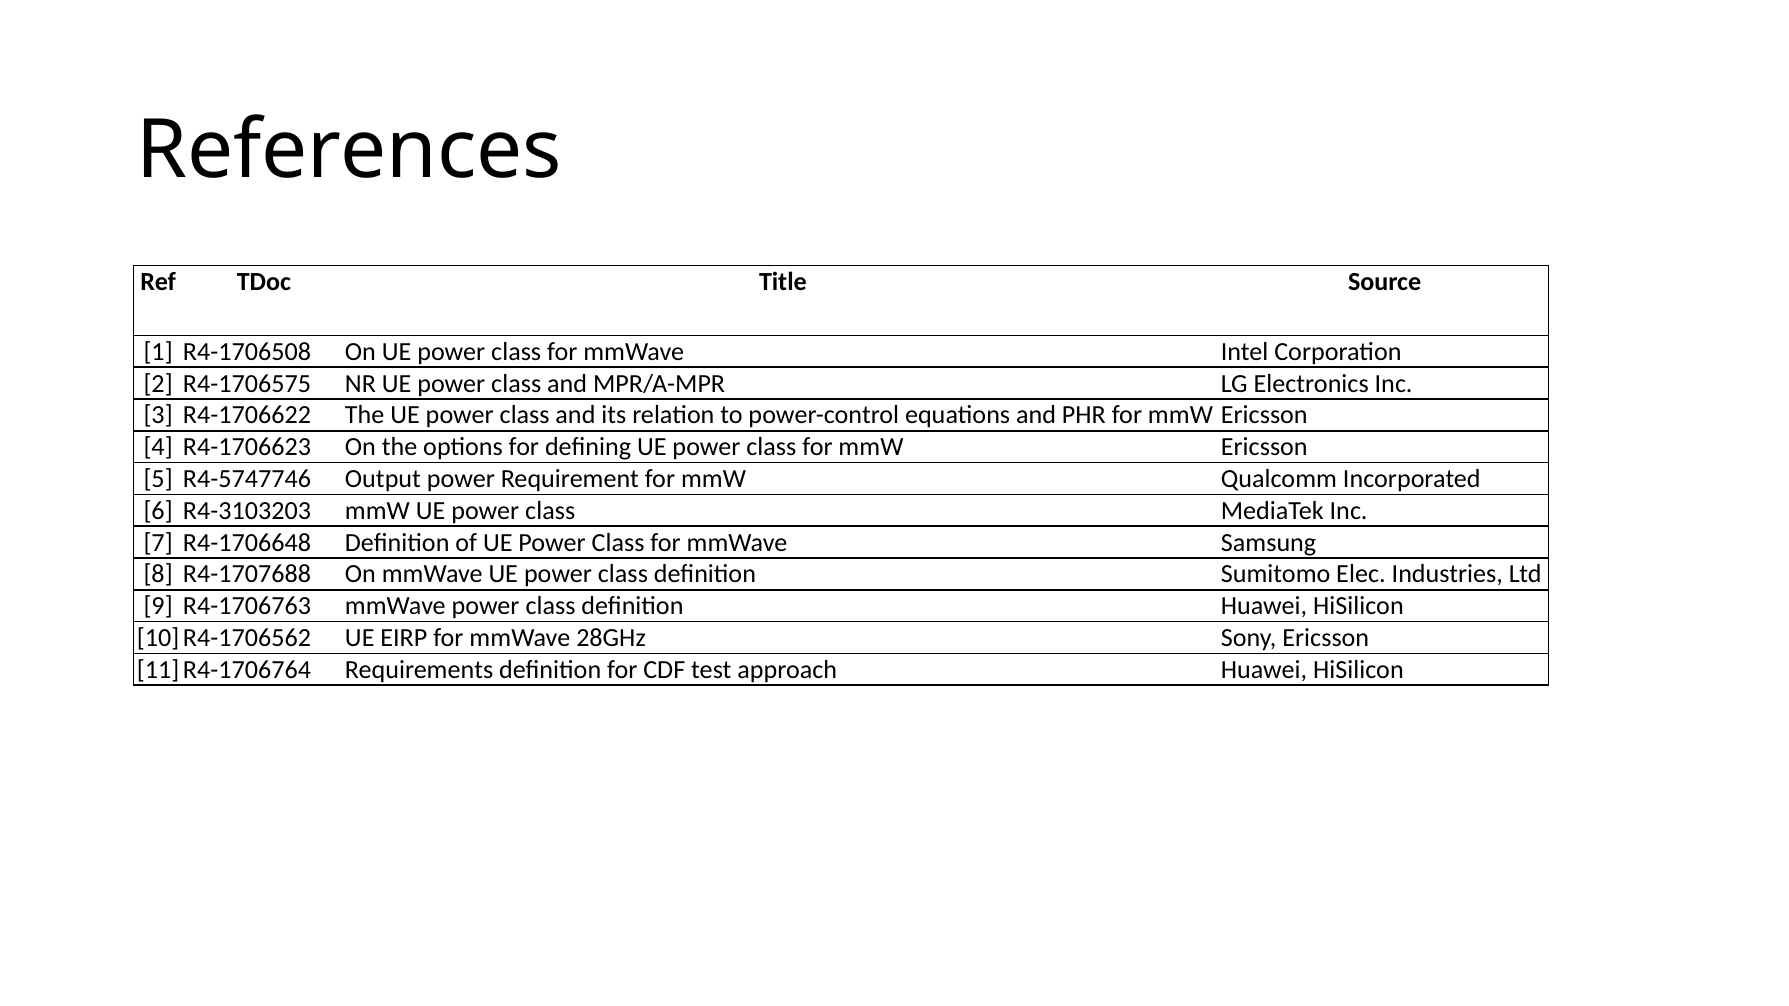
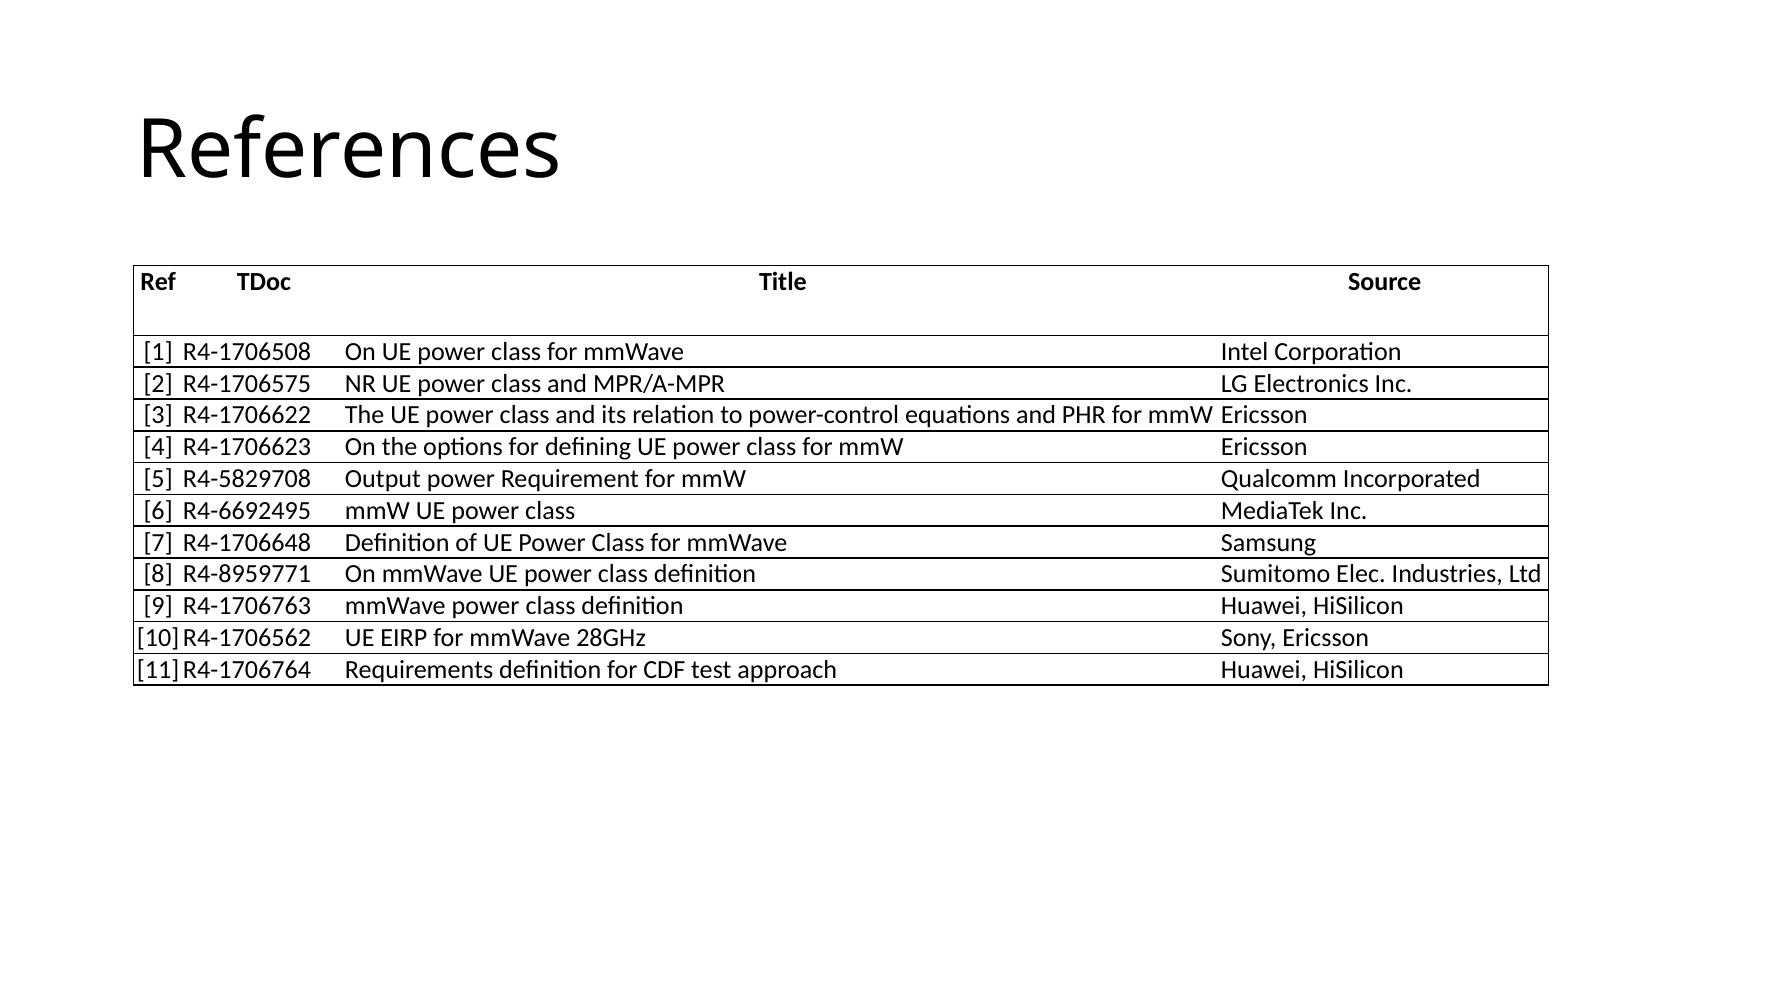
R4-5747746: R4-5747746 -> R4-5829708 (247, 479)
R4-3103203: R4-3103203 -> R4-6692495 (247, 511)
R4-1707688: R4-1707688 -> R4-8959771 (247, 574)
